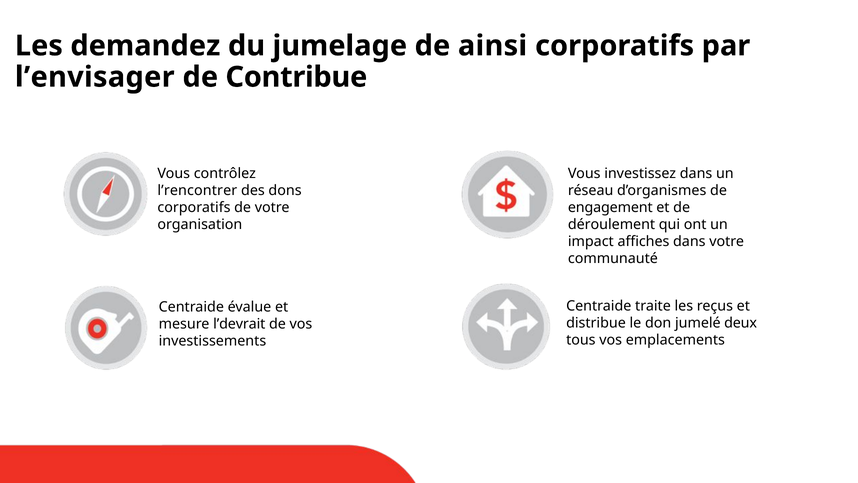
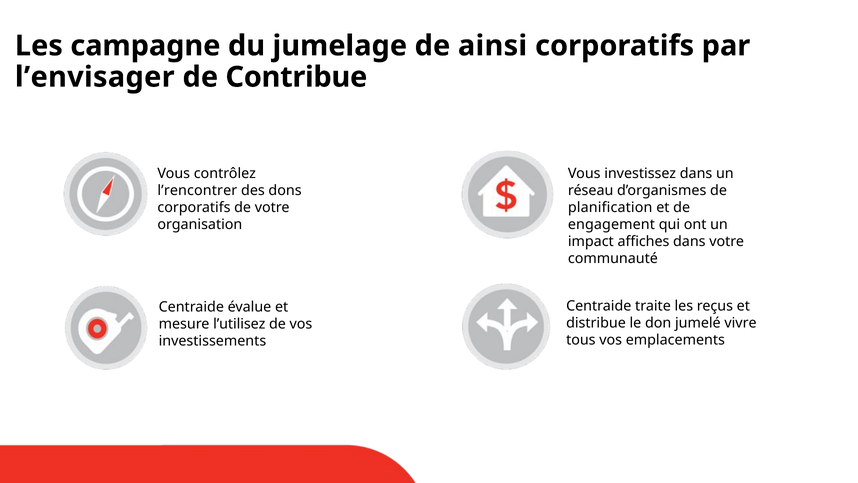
demandez: demandez -> campagne (145, 46)
engagement: engagement -> planification (610, 207)
déroulement: déroulement -> engagement (611, 224)
deux: deux -> vivre (741, 323)
l’devrait: l’devrait -> l’utilisez (239, 324)
